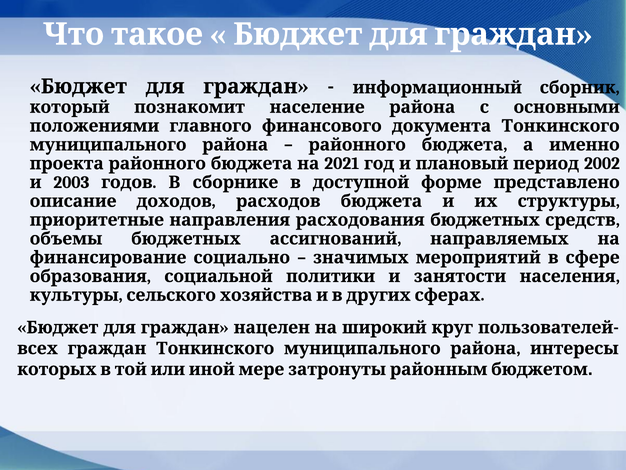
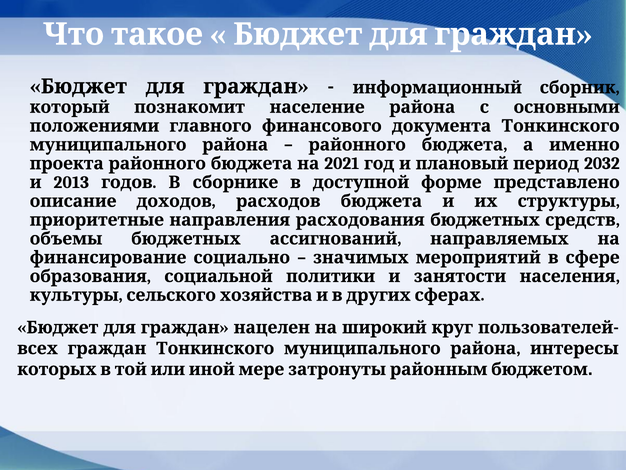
2002: 2002 -> 2032 (602, 163)
2003: 2003 -> 2013 (71, 182)
